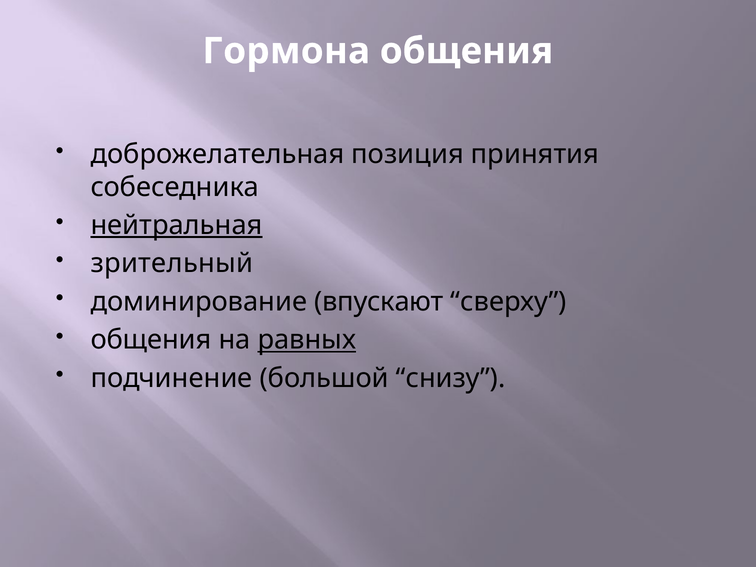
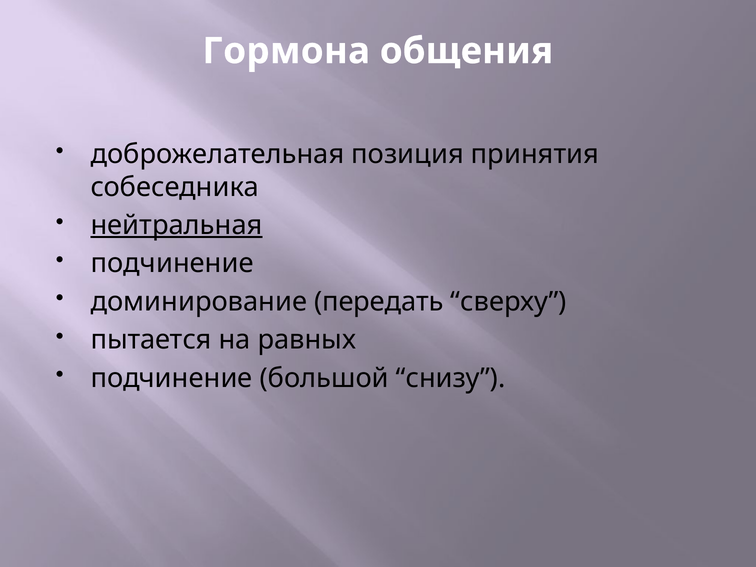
зрительный: зрительный -> подчинение (172, 263)
впускают: впускают -> передать (379, 302)
общения: общения -> пытается (151, 340)
равных underline: present -> none (307, 340)
